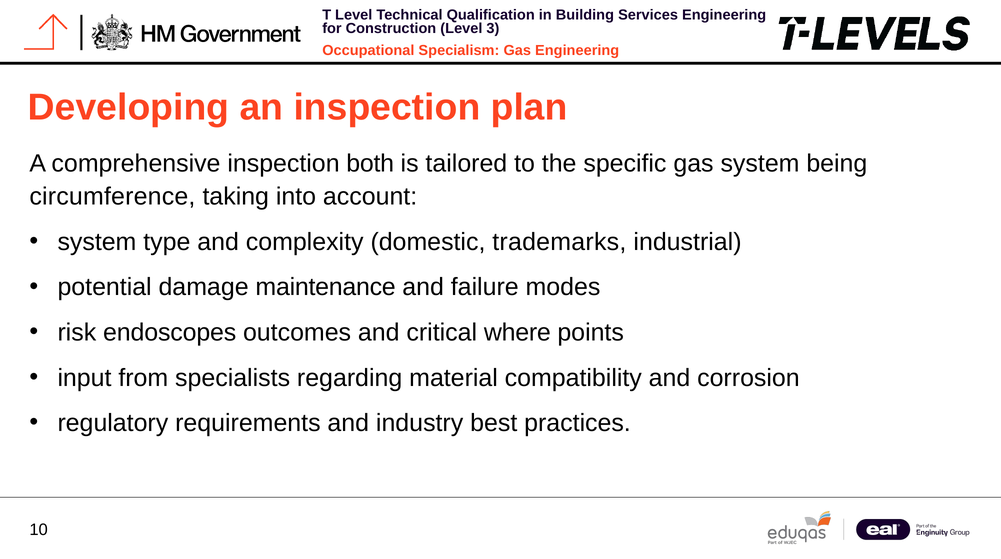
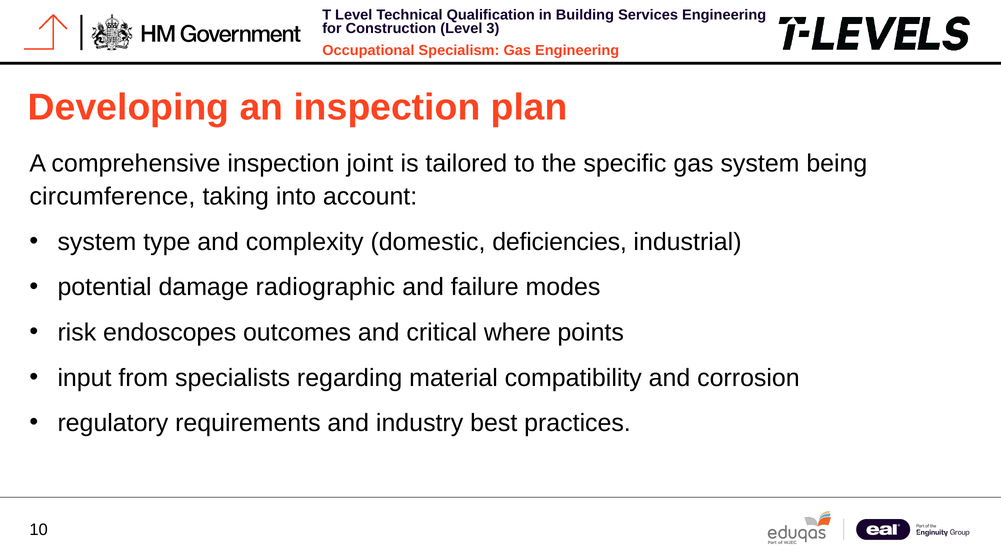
both: both -> joint (370, 164)
trademarks: trademarks -> deficiencies (560, 242)
maintenance: maintenance -> radiographic (325, 287)
